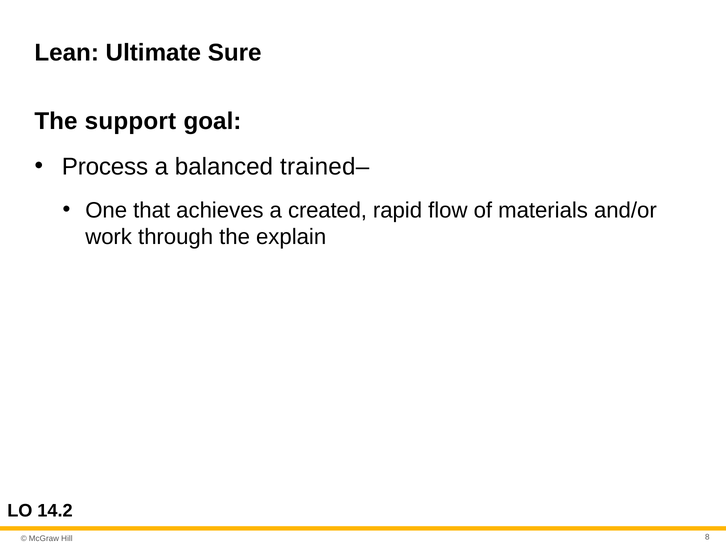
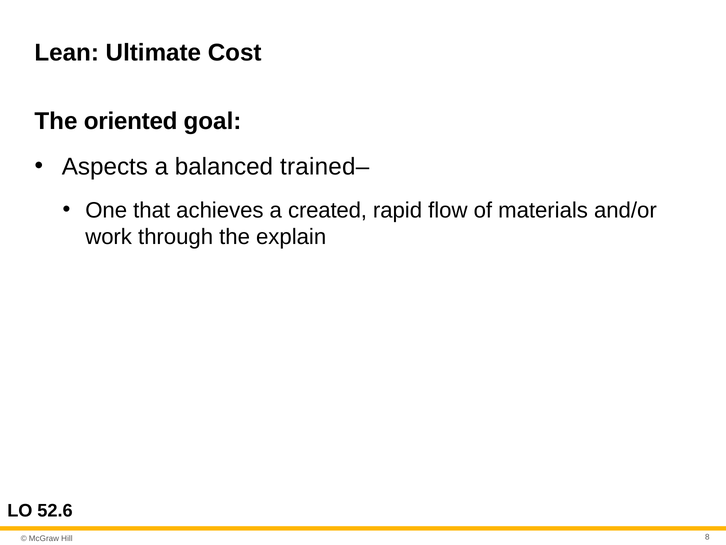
Sure: Sure -> Cost (235, 53)
support: support -> oriented (131, 121)
Process: Process -> Aspects (105, 166)
14.2: 14.2 -> 52.6 (55, 510)
